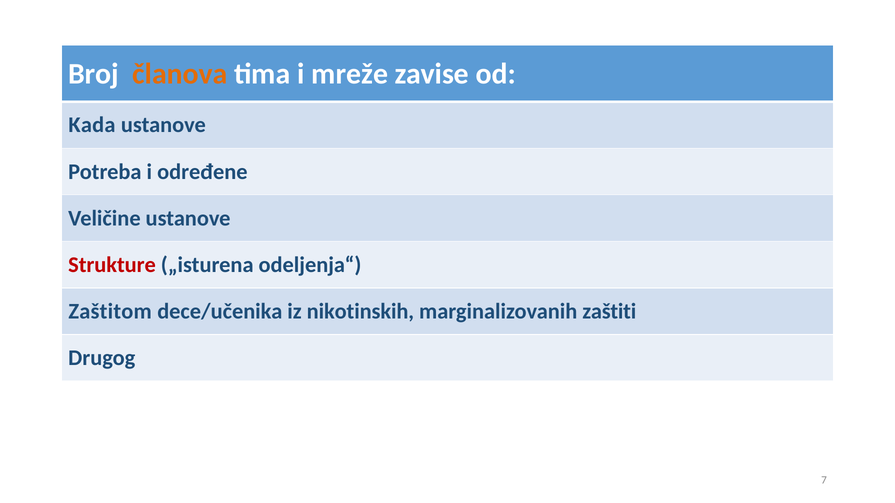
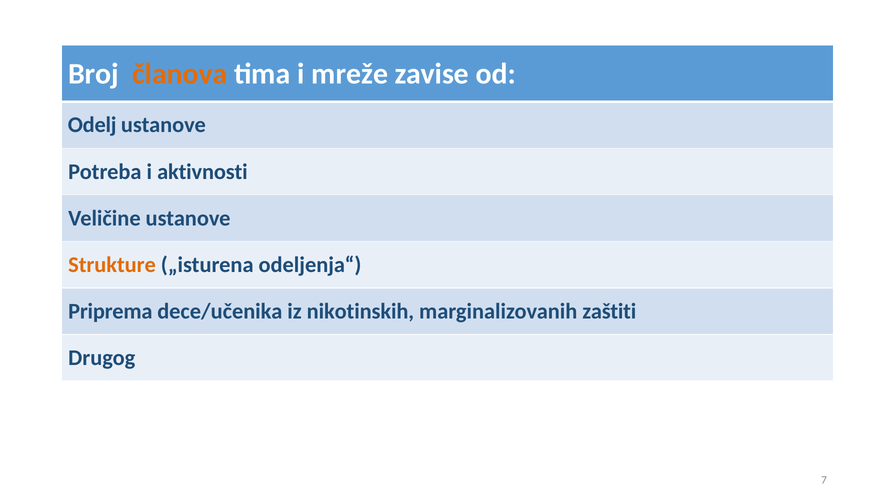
Kada: Kada -> Odelj (92, 125)
određene: određene -> aktivnosti (202, 172)
Strukture colour: red -> orange (112, 265)
Zaštitom: Zaštitom -> Priprema (110, 312)
